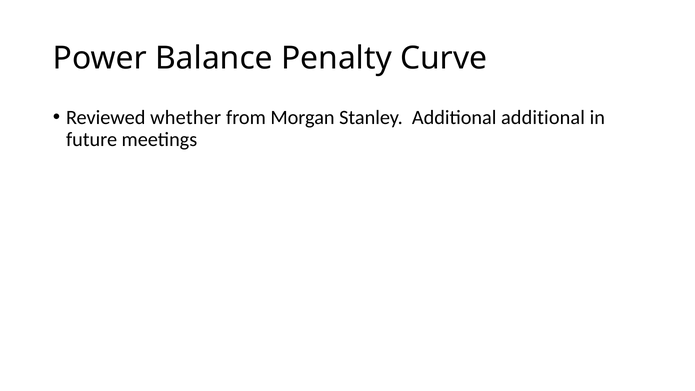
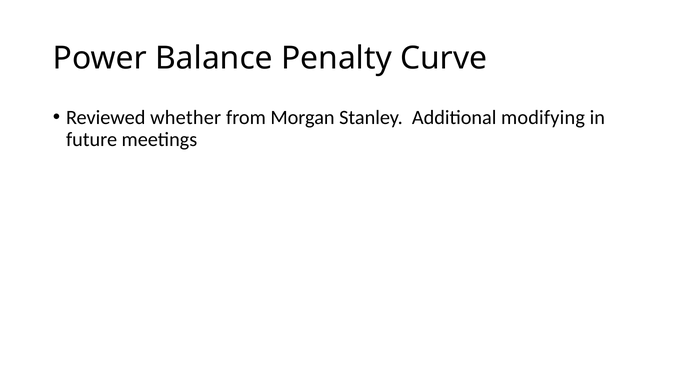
Additional additional: additional -> modifying (543, 118)
